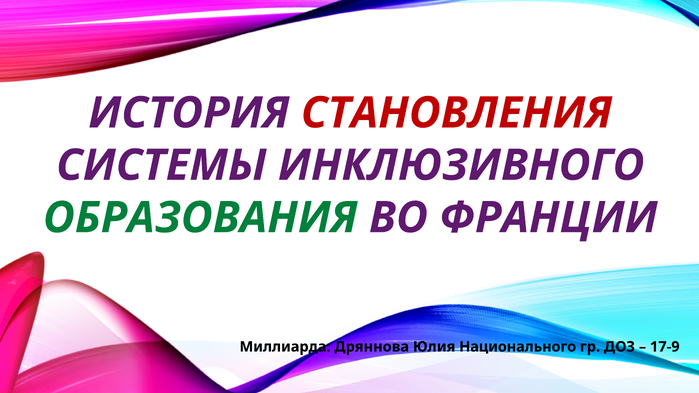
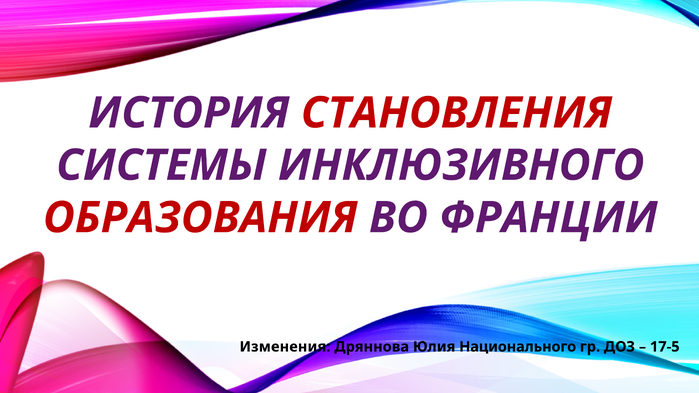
ОБРАЗОВАНИЯ colour: green -> red (200, 218)
Миллиарда: Миллиарда -> Изменения (285, 347)
17-9: 17-9 -> 17-5 (665, 347)
